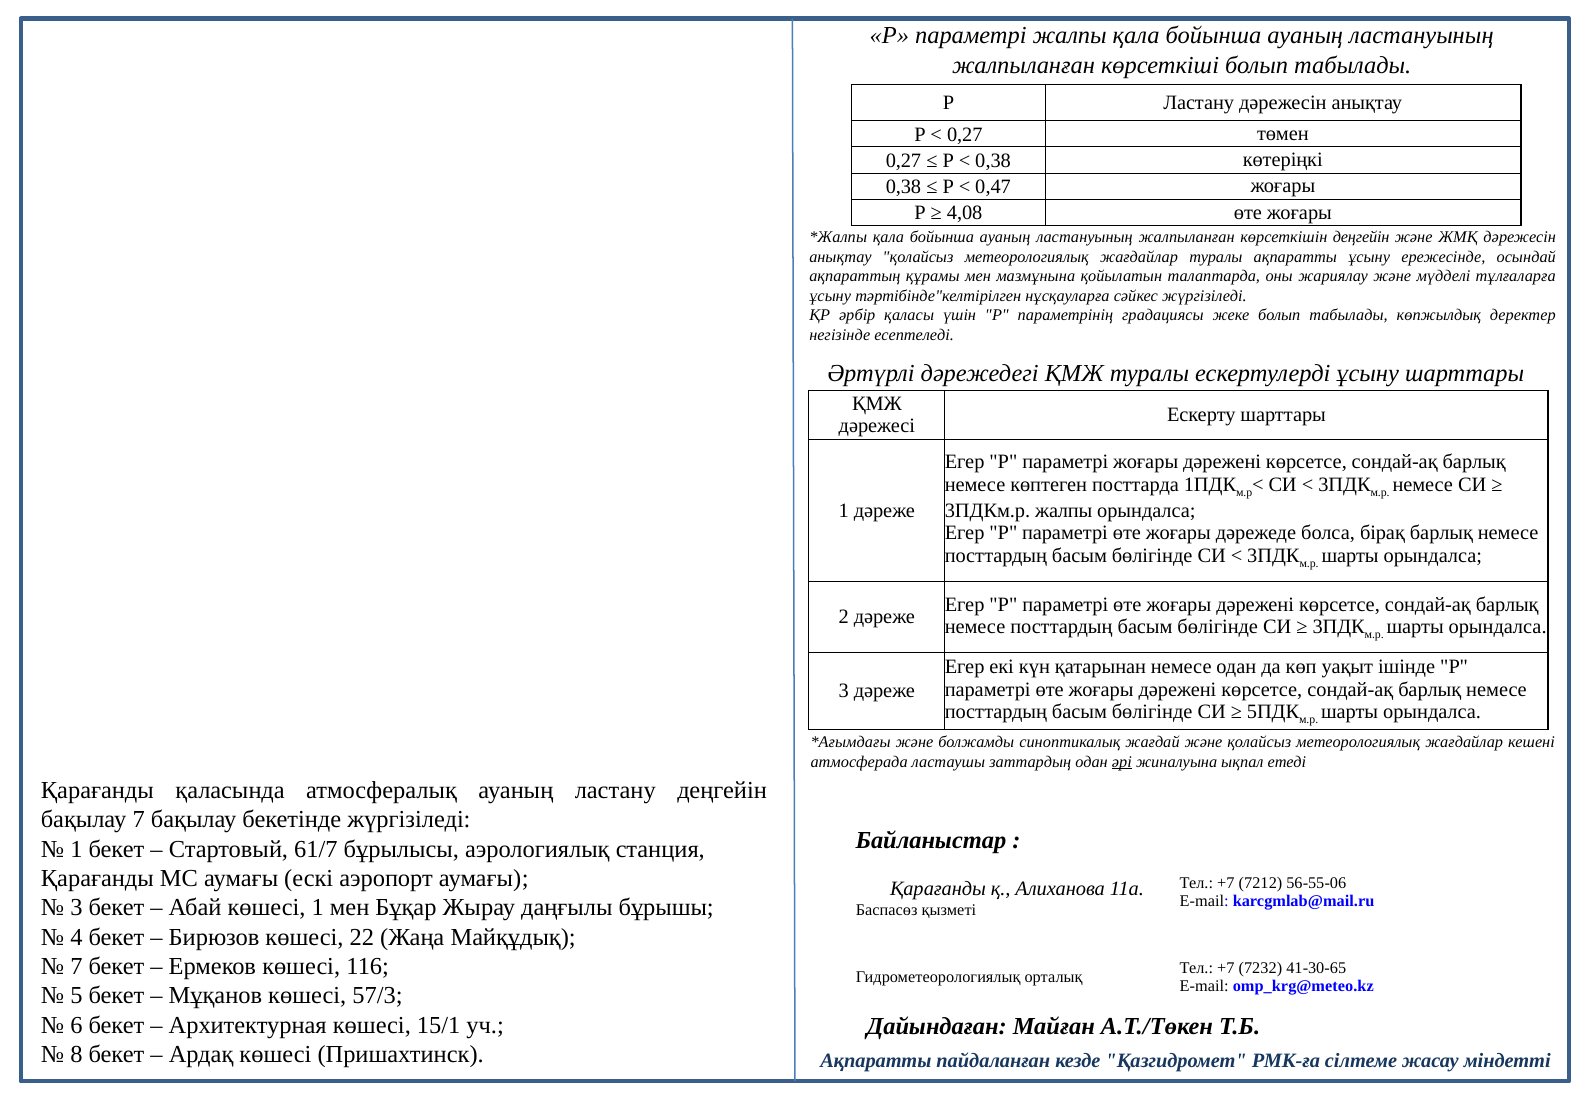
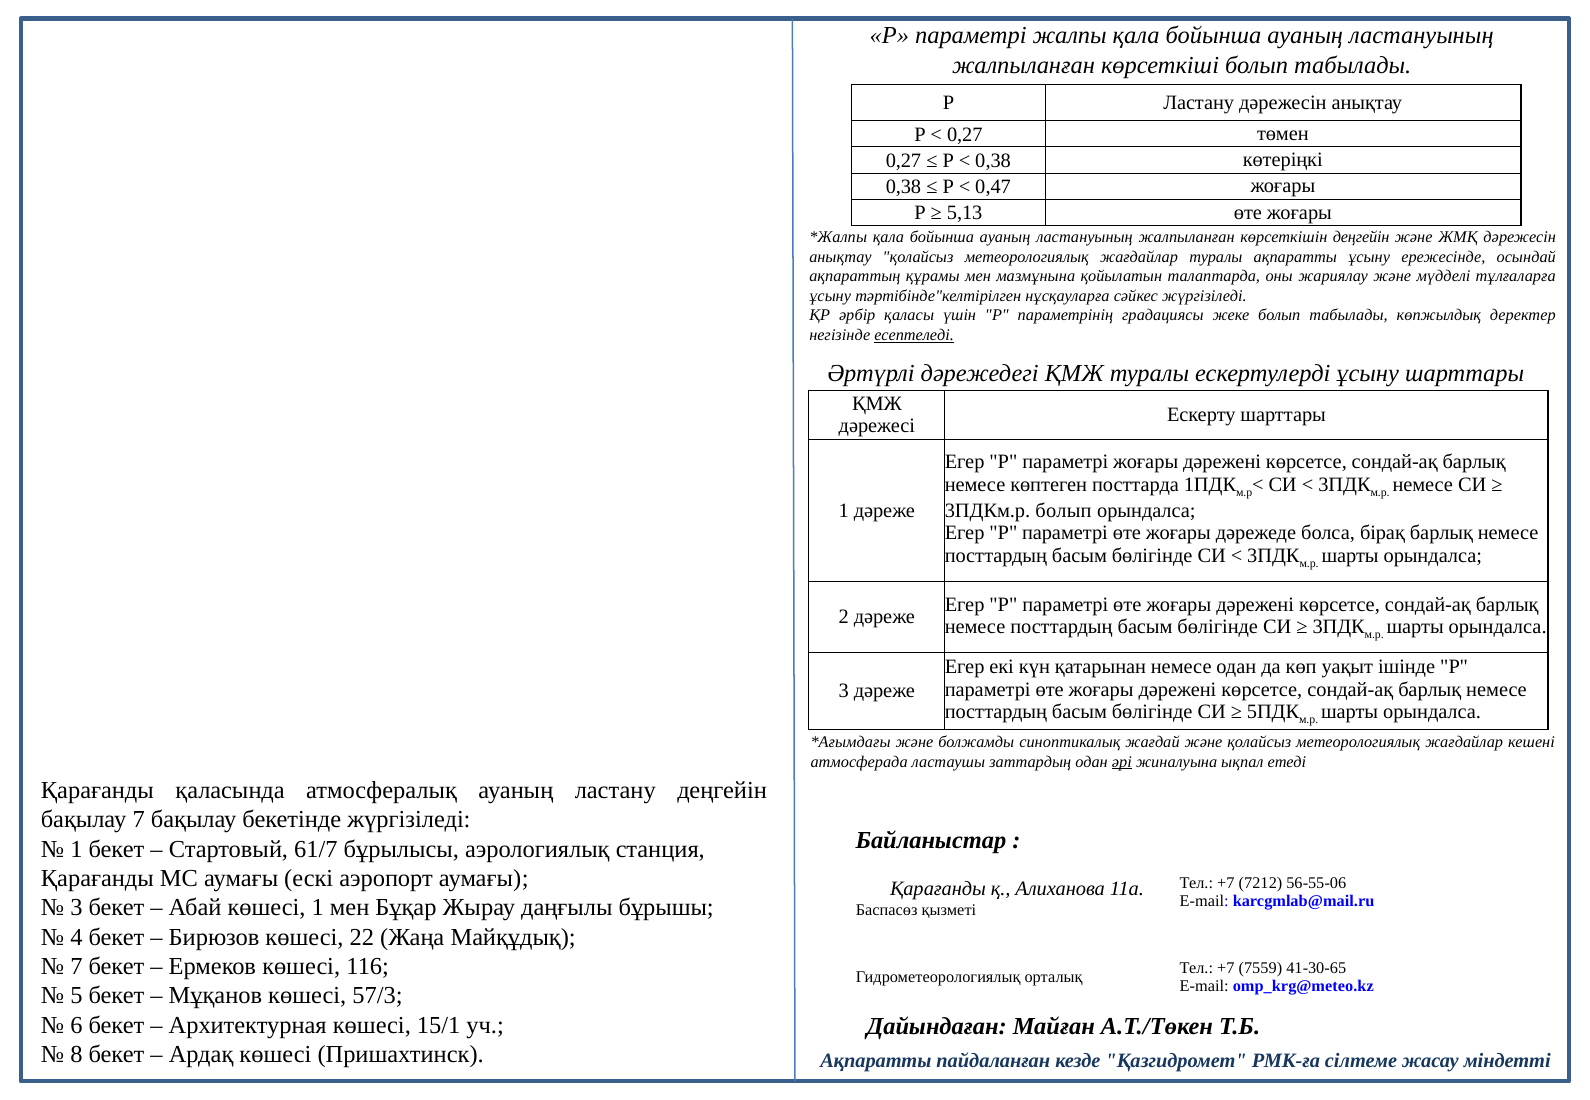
4,08: 4,08 -> 5,13 (965, 213)
есептеледі underline: none -> present (914, 335)
3ПДКм.р жалпы: жалпы -> болып (1064, 511)
7232: 7232 -> 7559 (1260, 969)
